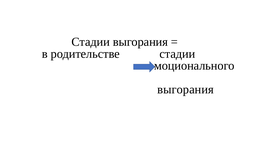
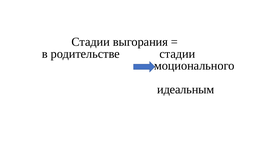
выгорания: выгорания -> идеальным (186, 90)
